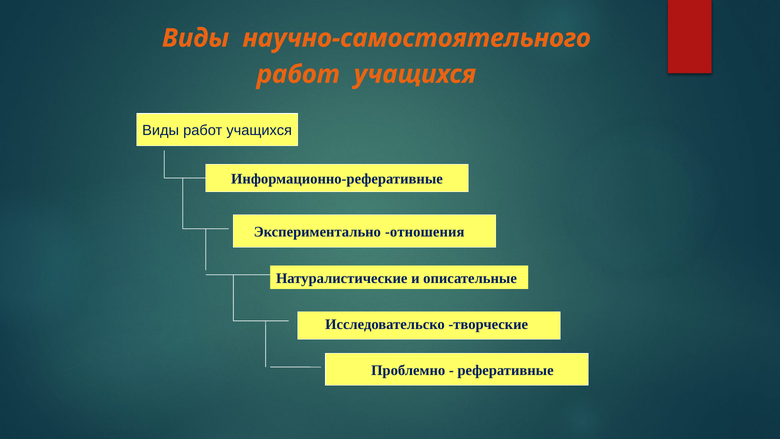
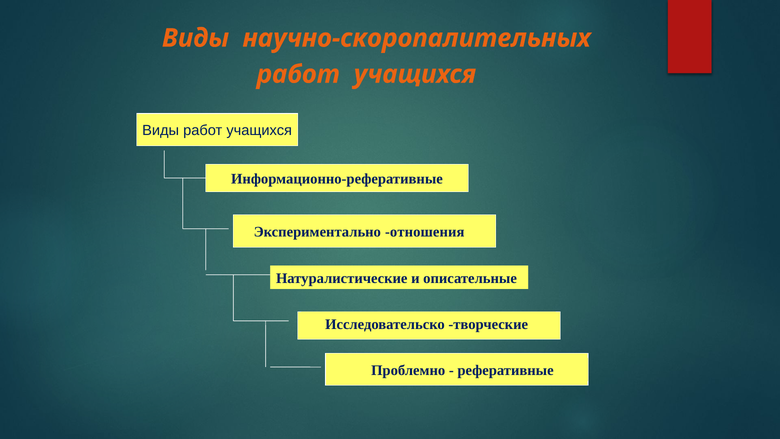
научно-самостоятельного: научно-самостоятельного -> научно-скоропалительных (417, 38)
